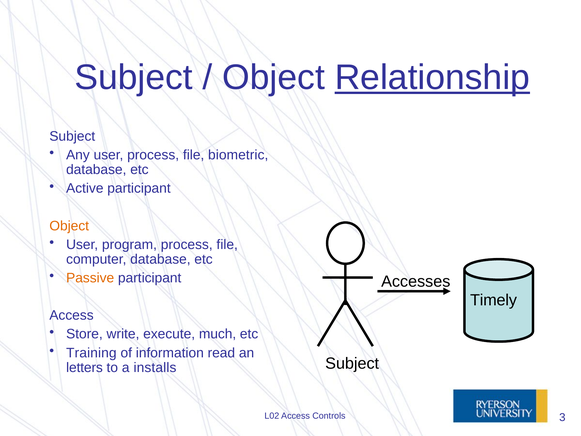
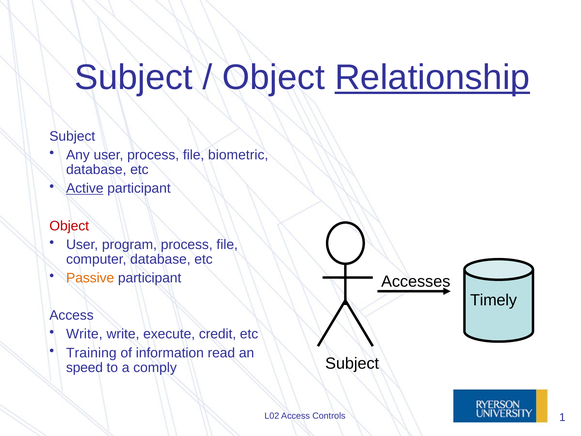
Active underline: none -> present (85, 188)
Object colour: orange -> red (69, 226)
Store: Store -> Write (84, 334)
much: much -> credit (218, 334)
letters: letters -> speed (84, 367)
installs: installs -> comply (155, 367)
3: 3 -> 1 (562, 417)
